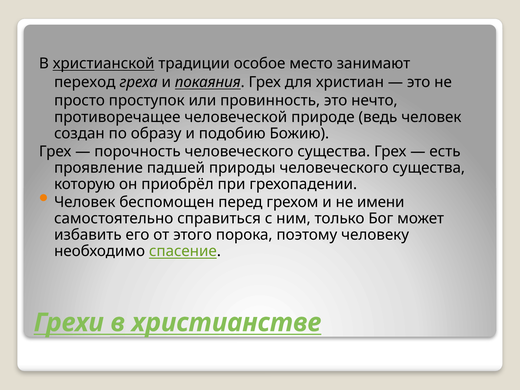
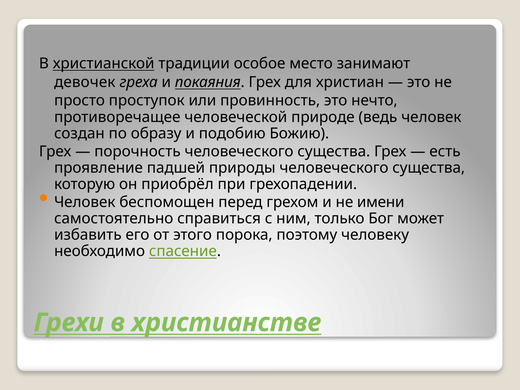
переход: переход -> девочек (85, 82)
